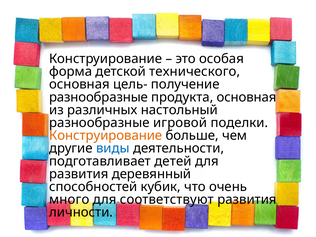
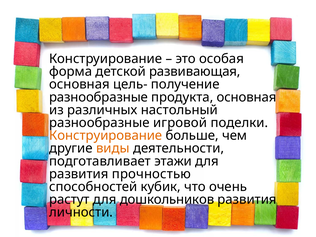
технического: технического -> развивающая (195, 72)
виды colour: blue -> orange (113, 148)
детей: детей -> этажи (173, 161)
деревянный: деревянный -> прочностью (151, 174)
много: много -> растут (69, 200)
соответствуют: соответствуют -> дошкольников (167, 200)
